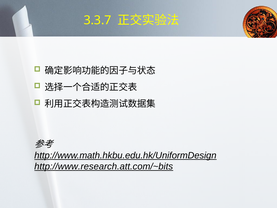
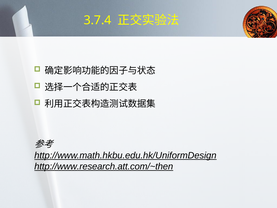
3.3.7: 3.3.7 -> 3.7.4 (98, 20)
http://www.research.att.com/~bits: http://www.research.att.com/~bits -> http://www.research.att.com/~then (104, 166)
